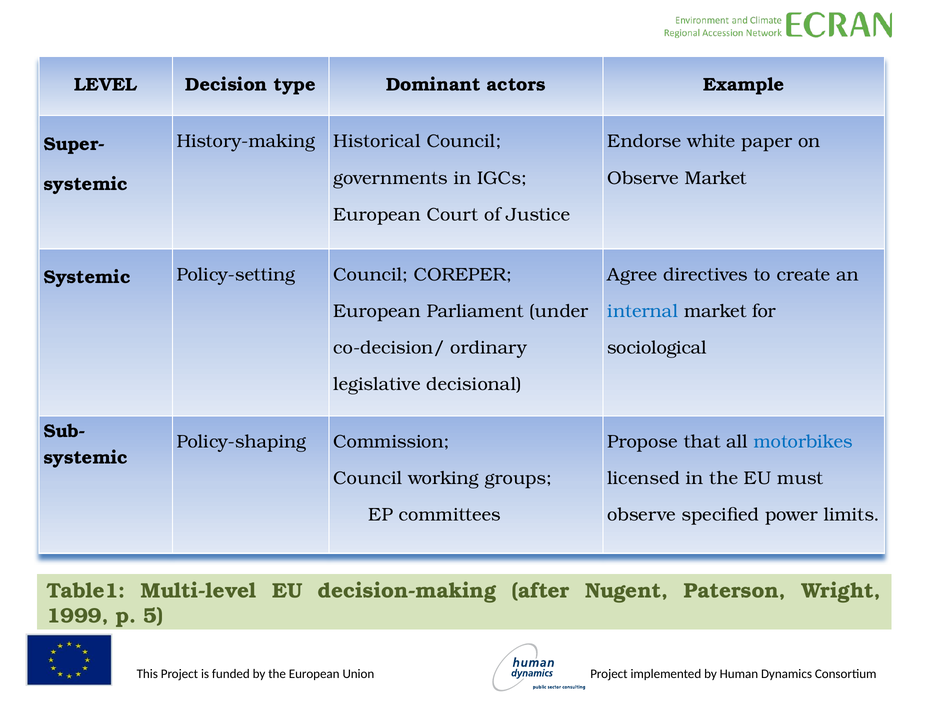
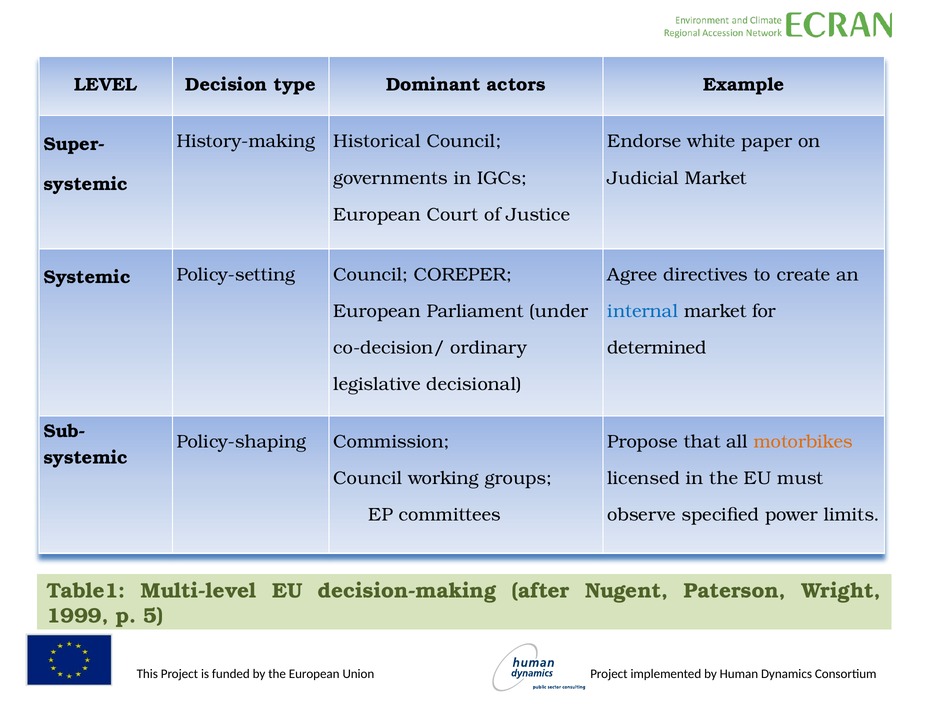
Observe: Observe -> Judicial (643, 178)
sociological: sociological -> determined (657, 348)
motorbikes colour: blue -> orange (803, 442)
